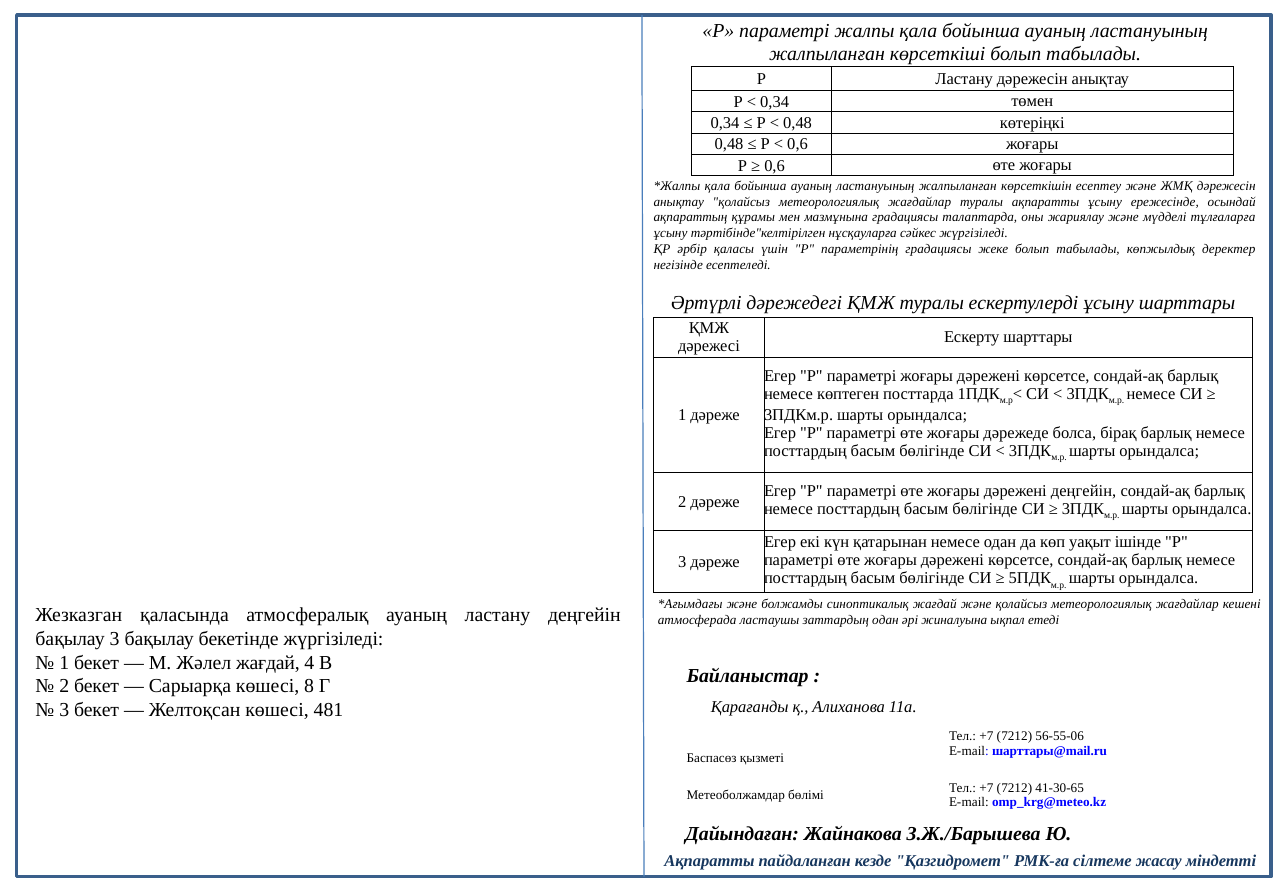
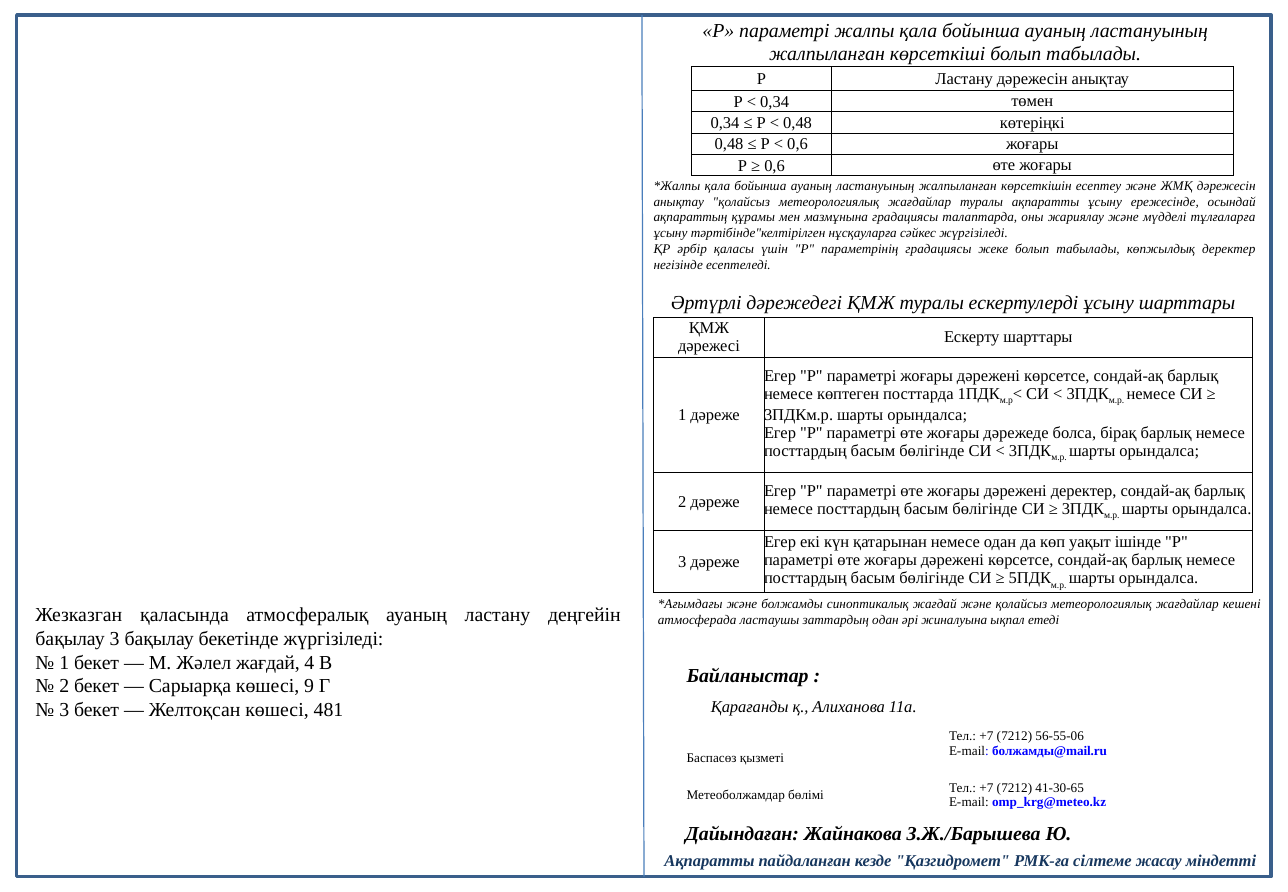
дәрежені деңгейін: деңгейін -> деректер (1084, 491)
8: 8 -> 9 (309, 686)
шарттары@mail.ru: шарттары@mail.ru -> болжамды@mail.ru (1049, 751)
